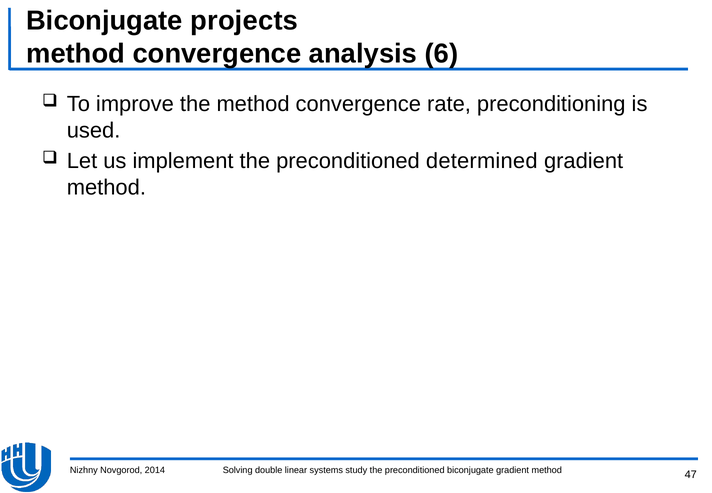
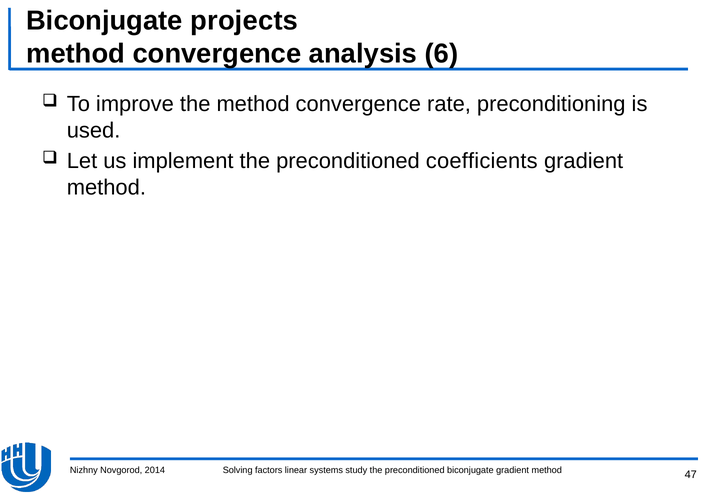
determined: determined -> coefficients (482, 161)
double: double -> factors (269, 470)
